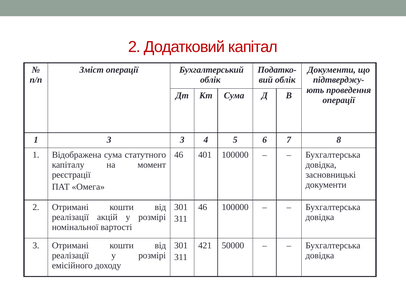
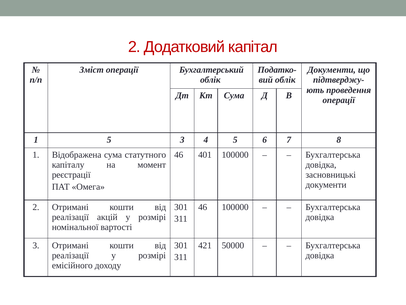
1 3: 3 -> 5 (109, 140)
